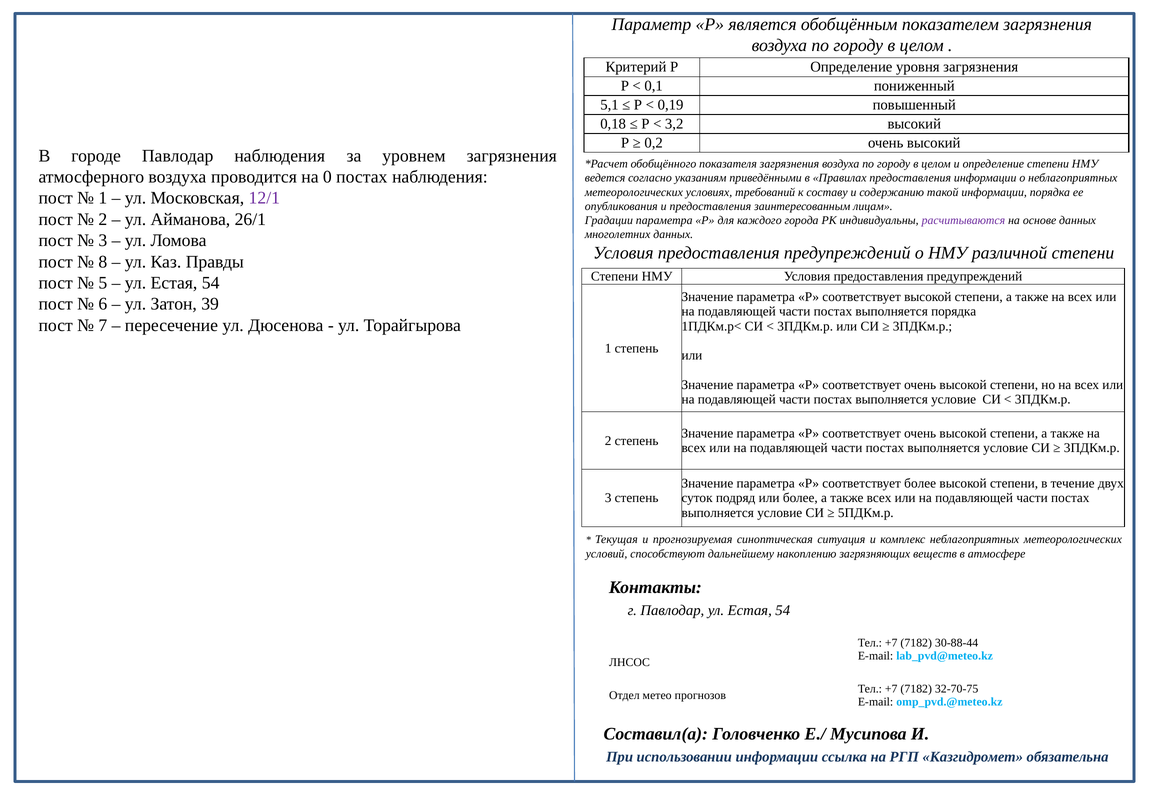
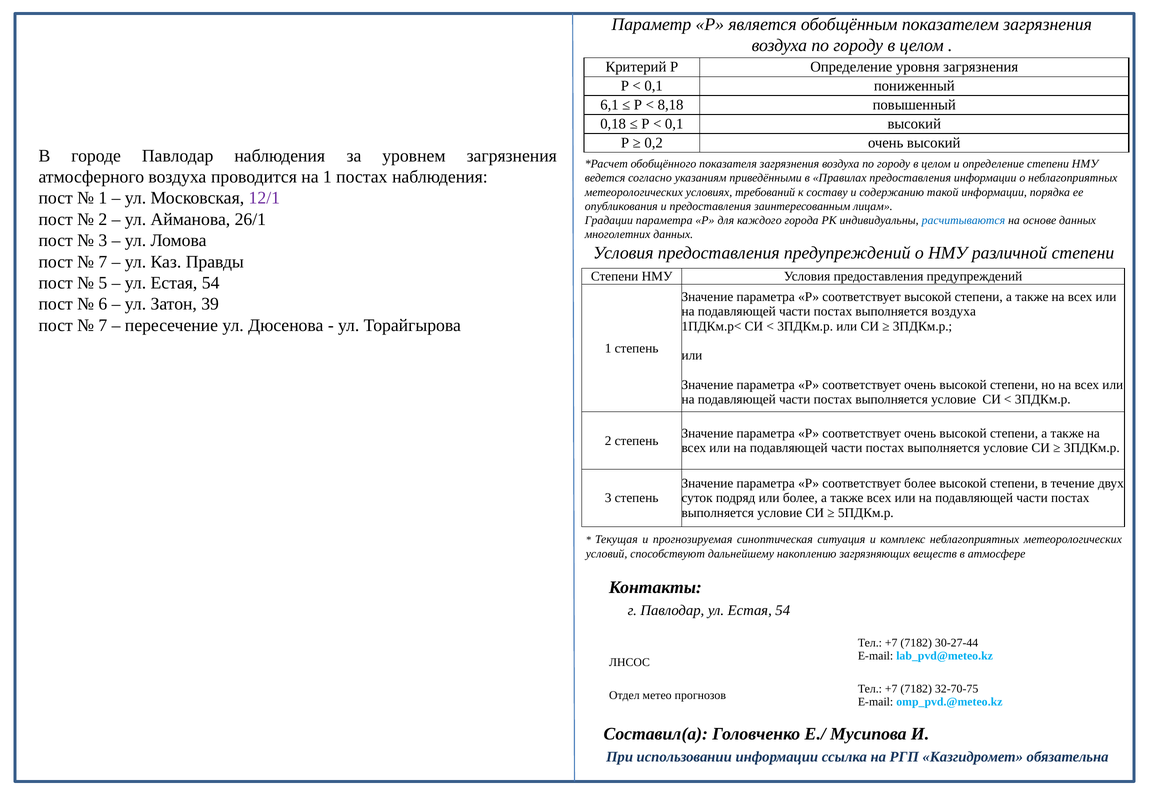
5,1: 5,1 -> 6,1 (609, 105)
0,19: 0,19 -> 8,18 (671, 105)
3,2: 3,2 -> 0,1 (674, 124)
на 0: 0 -> 1 (327, 177)
расчитываются colour: purple -> blue (963, 220)
8: 8 -> 7 (103, 262)
выполняется порядка: порядка -> воздуха (954, 312)
30-88-44: 30-88-44 -> 30-27-44 (957, 643)
